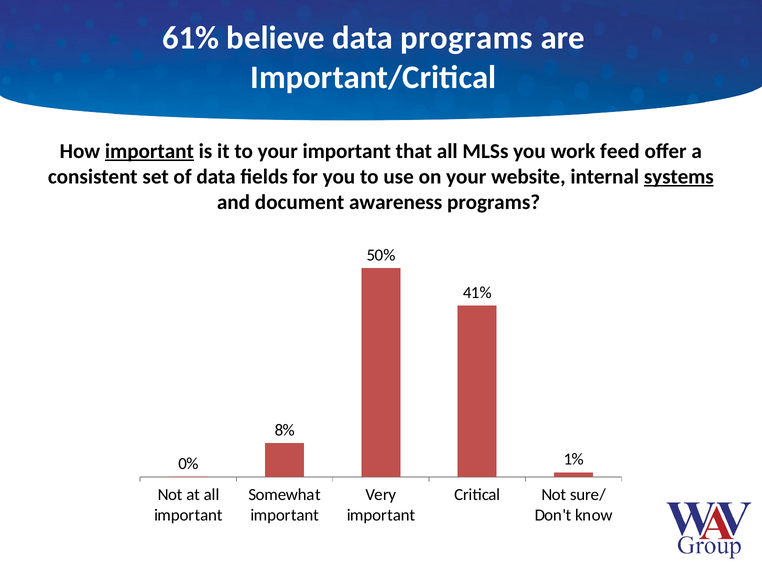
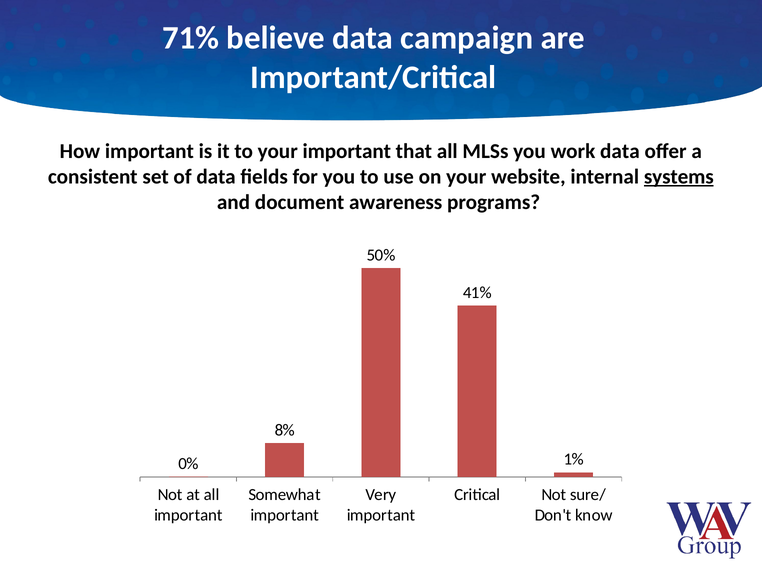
61%: 61% -> 71% (191, 38)
data programs: programs -> campaign (467, 38)
important underline: present -> none (149, 151)
work feed: feed -> data (620, 151)
